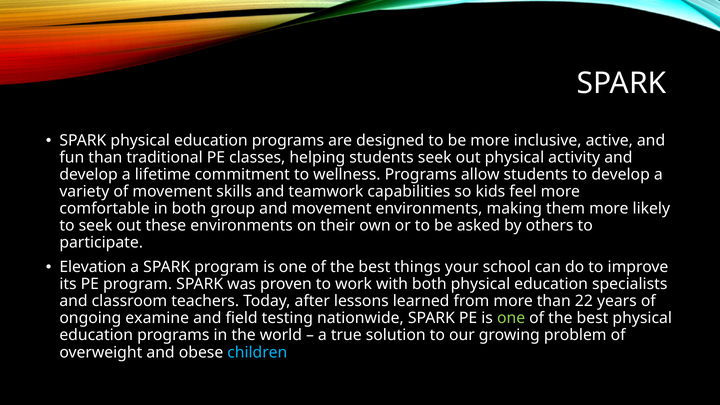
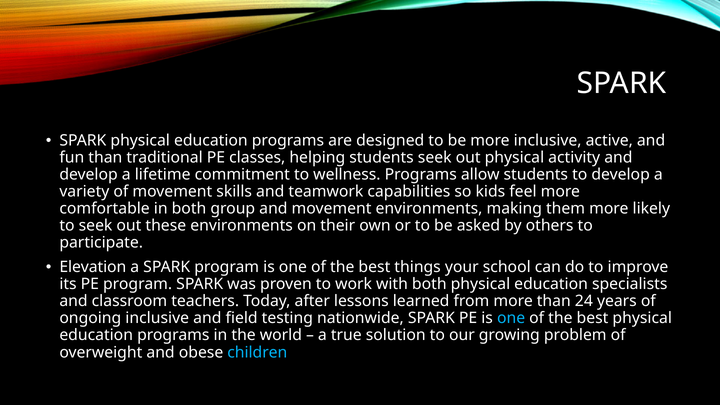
22: 22 -> 24 (584, 301)
ongoing examine: examine -> inclusive (157, 318)
one colour: light green -> light blue (511, 318)
